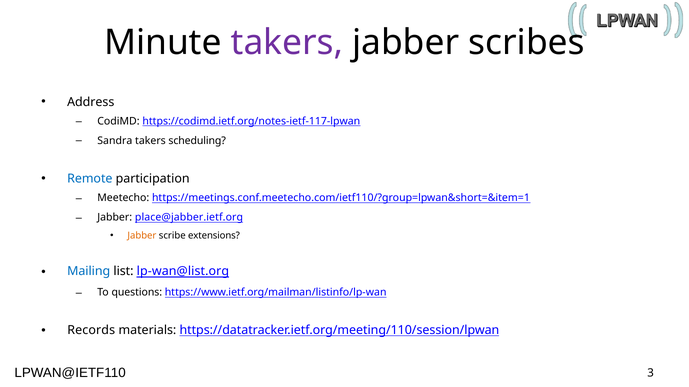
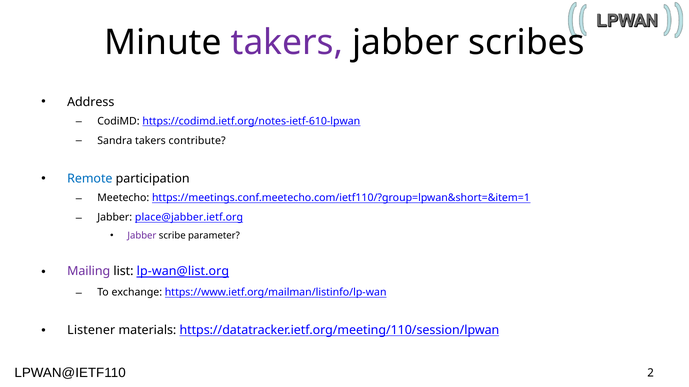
https://codimd.ietf.org/notes-ietf-117-lpwan: https://codimd.ietf.org/notes-ietf-117-lpwan -> https://codimd.ietf.org/notes-ietf-610-lpwan (251, 121)
scheduling: scheduling -> contribute (197, 141)
Jabber colour: orange -> purple (142, 236)
extensions: extensions -> parameter (214, 236)
Mailing colour: blue -> purple (89, 272)
questions: questions -> exchange (137, 293)
Records: Records -> Listener (91, 331)
3: 3 -> 2 (651, 374)
